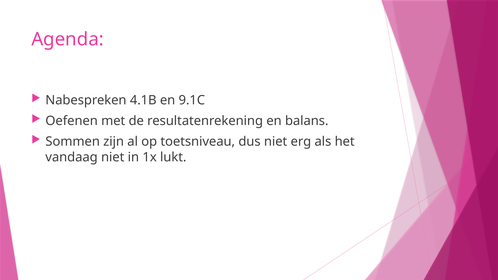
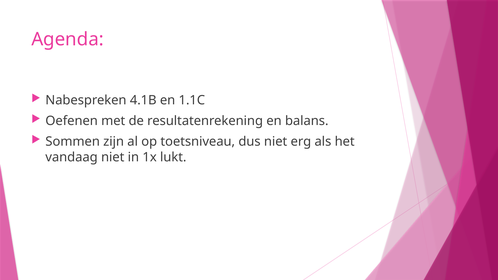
9.1C: 9.1C -> 1.1C (192, 100)
